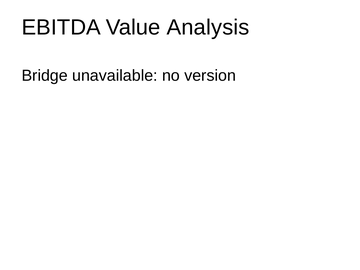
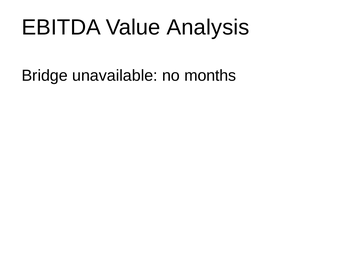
version: version -> months (210, 75)
